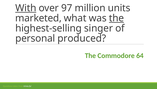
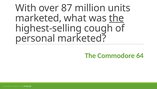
With underline: present -> none (26, 8)
97: 97 -> 87 (67, 8)
singer: singer -> cough (98, 28)
personal produced: produced -> marketed (82, 38)
